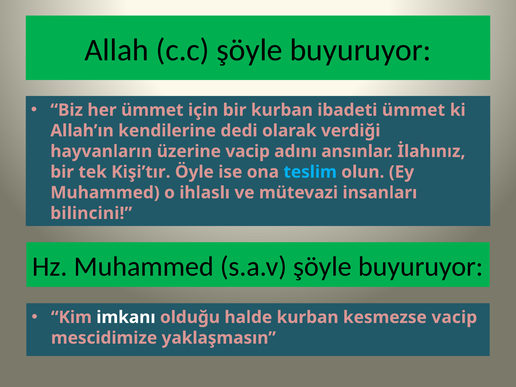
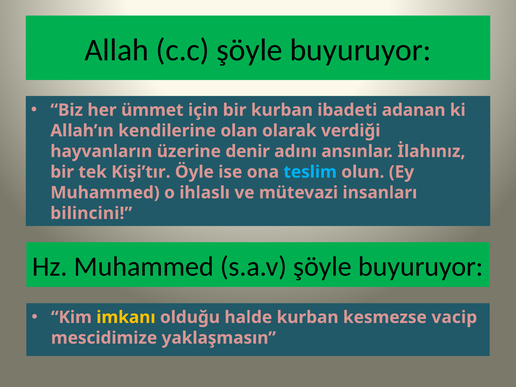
ibadeti ümmet: ümmet -> adanan (414, 110)
dedi: dedi -> olan (239, 131)
üzerine vacip: vacip -> denir (248, 151)
imkanı colour: white -> yellow (126, 317)
